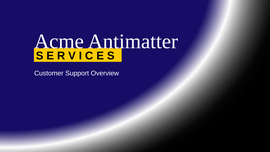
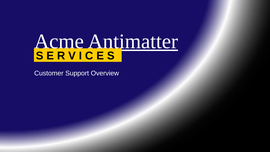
Antimatter underline: none -> present (133, 41)
